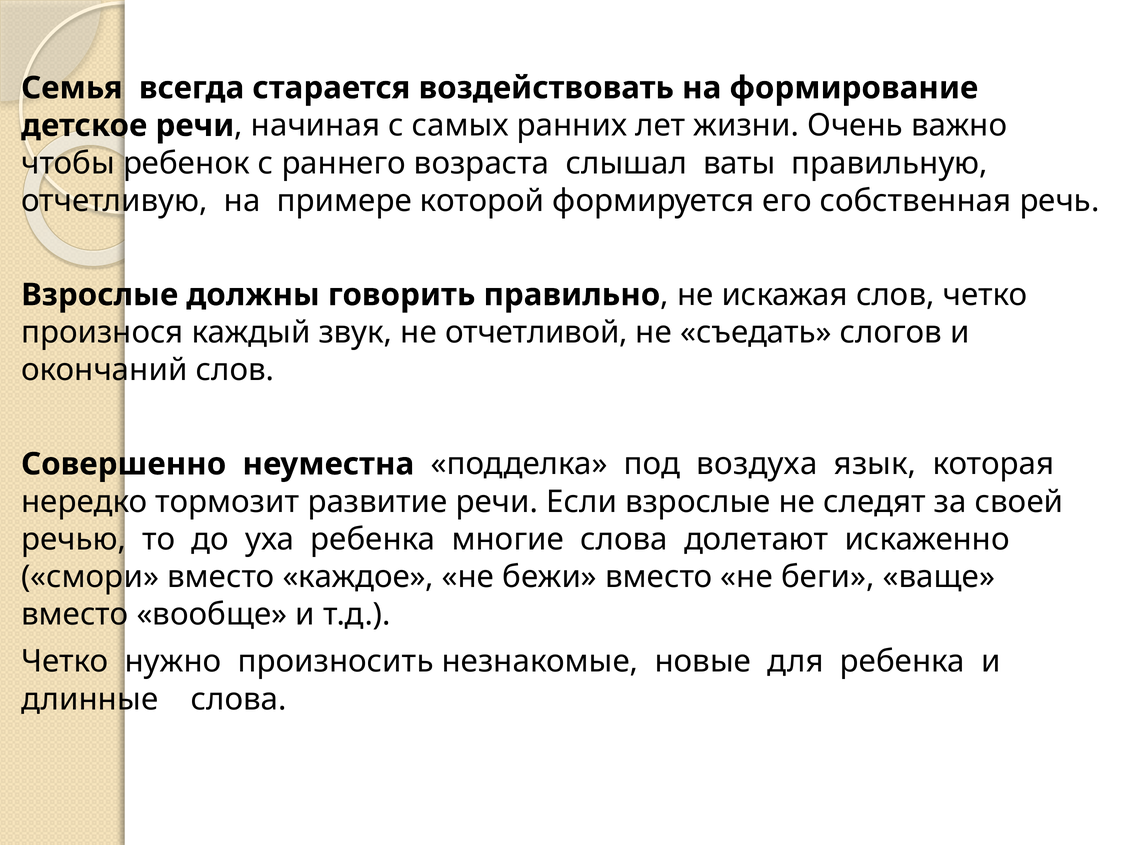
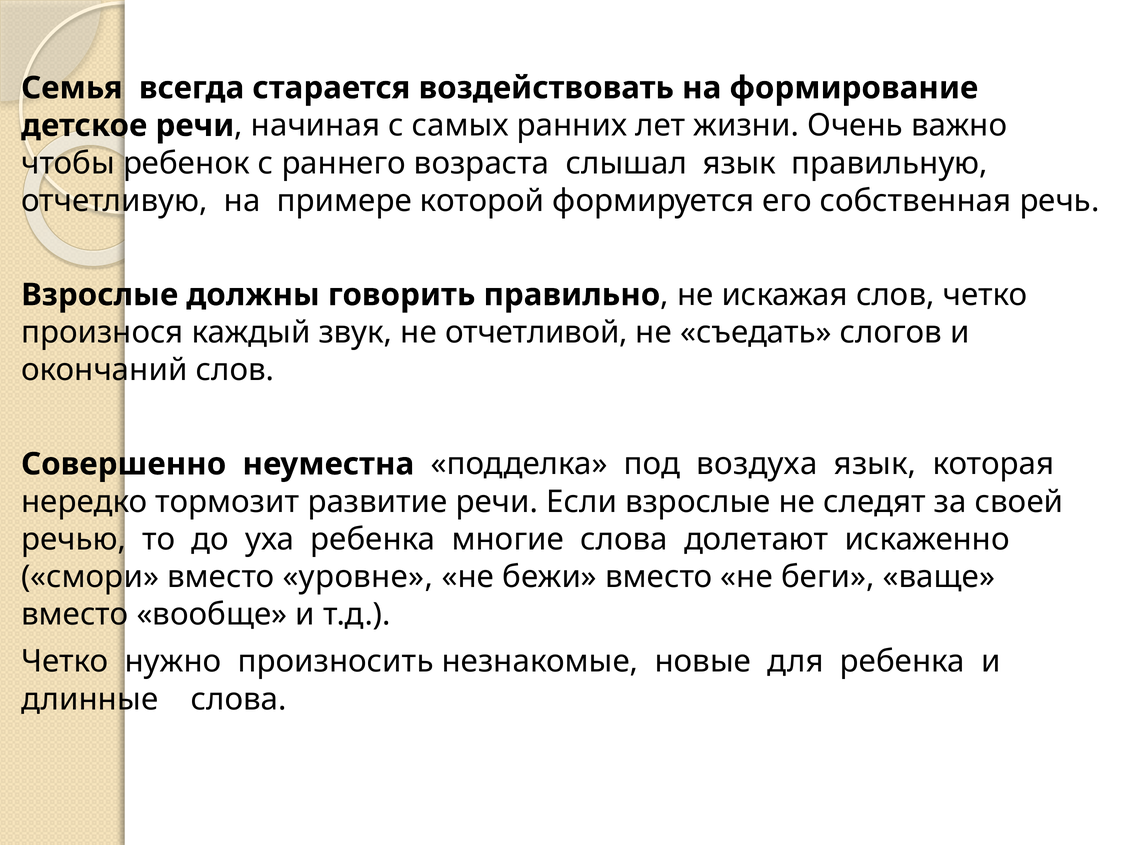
слышал ваты: ваты -> язык (739, 163)
каждое: каждое -> уровне (358, 577)
